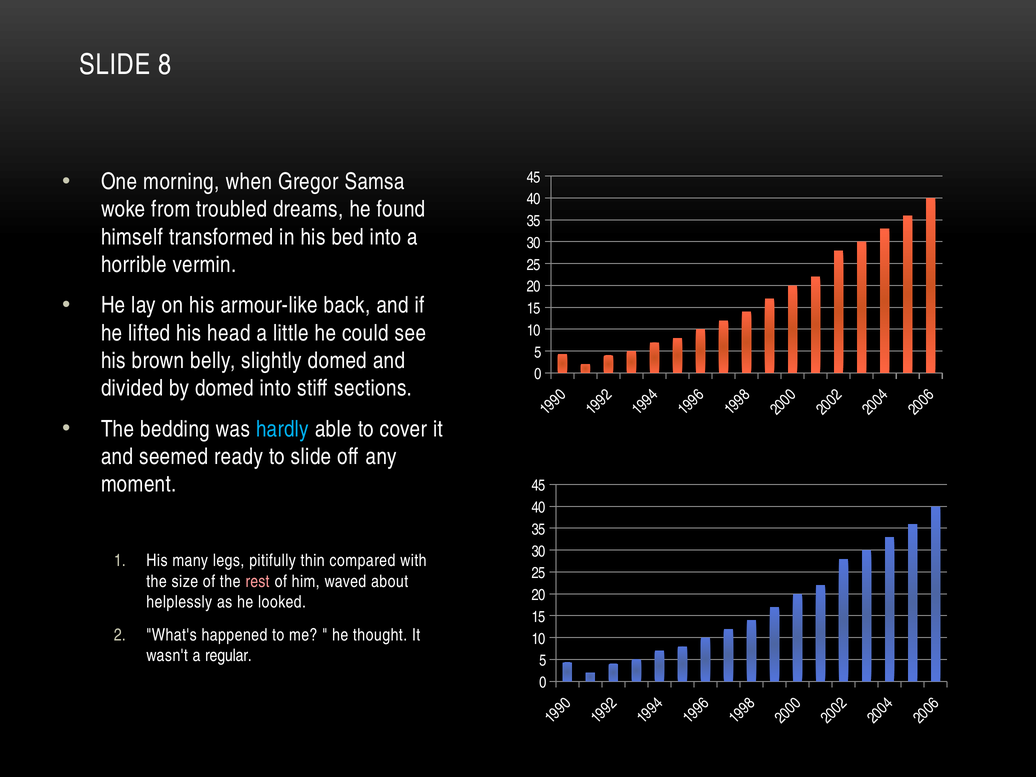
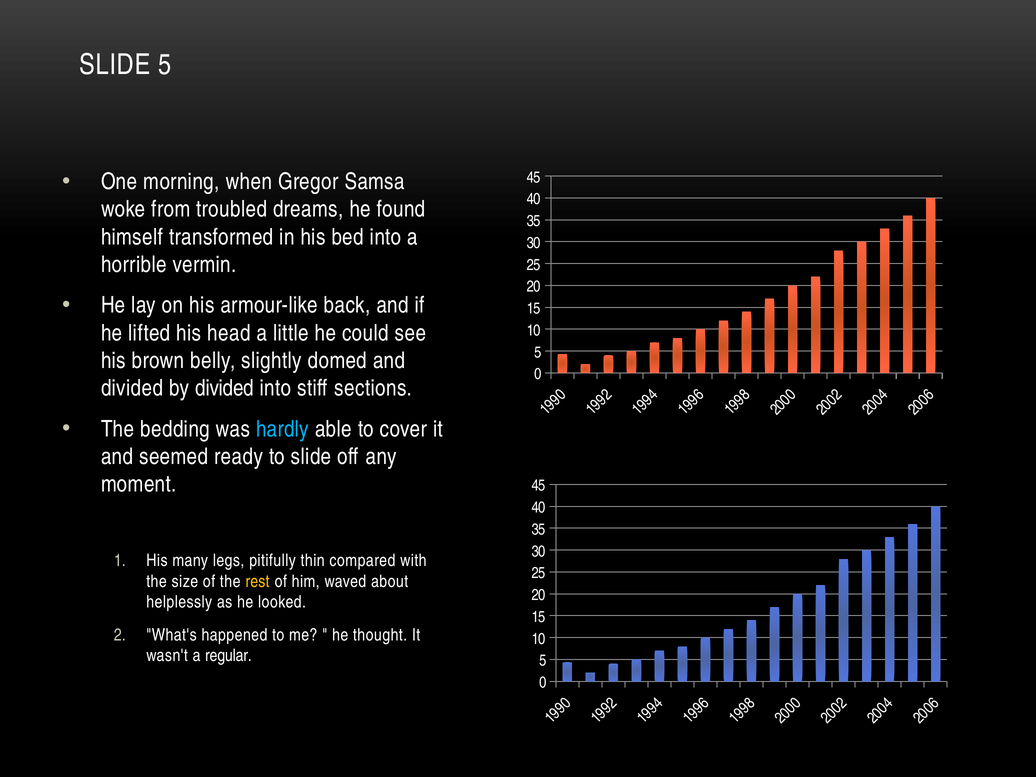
SLIDE 8: 8 -> 5 (165, 65)
by domed: domed -> divided (225, 388)
rest colour: pink -> yellow (257, 581)
